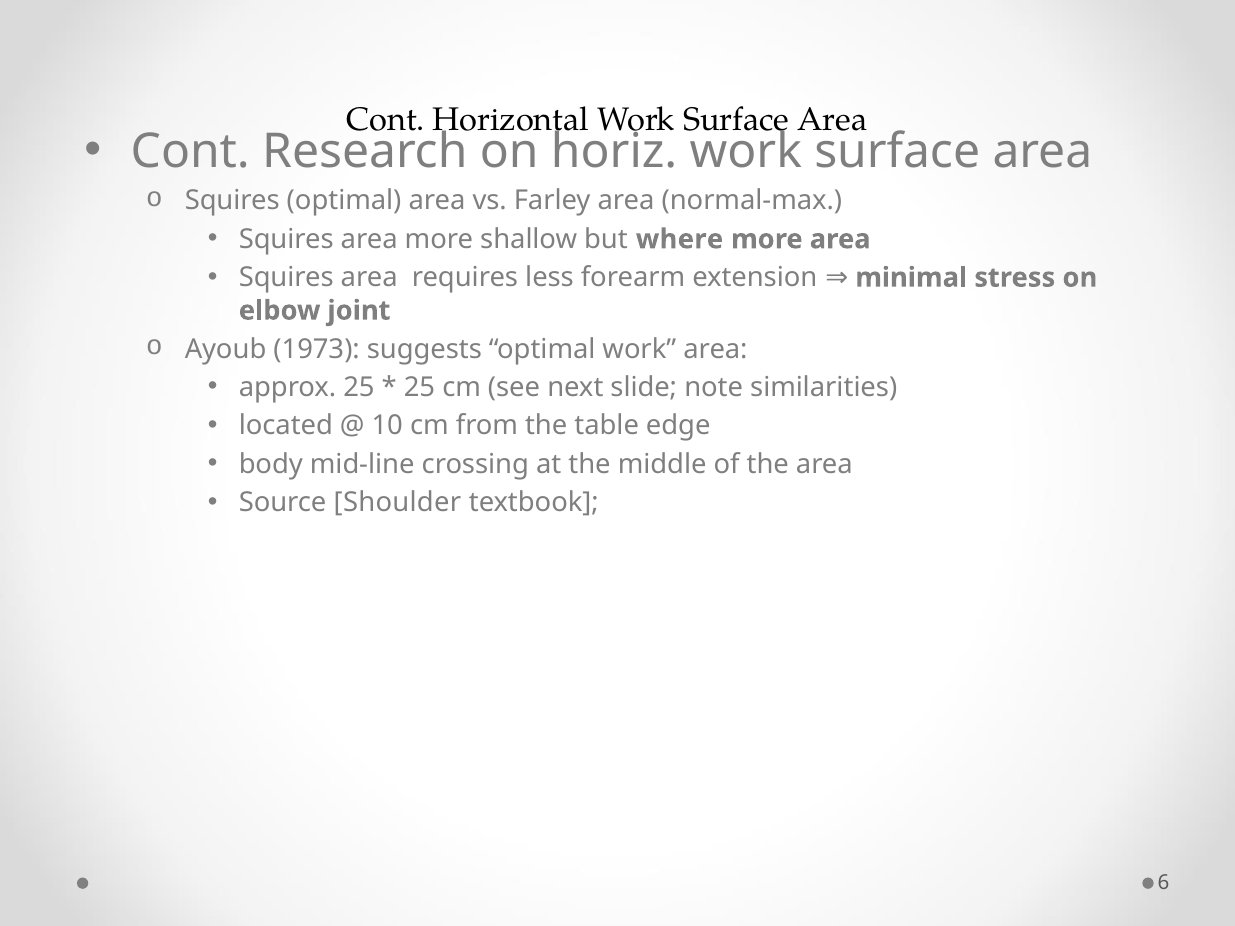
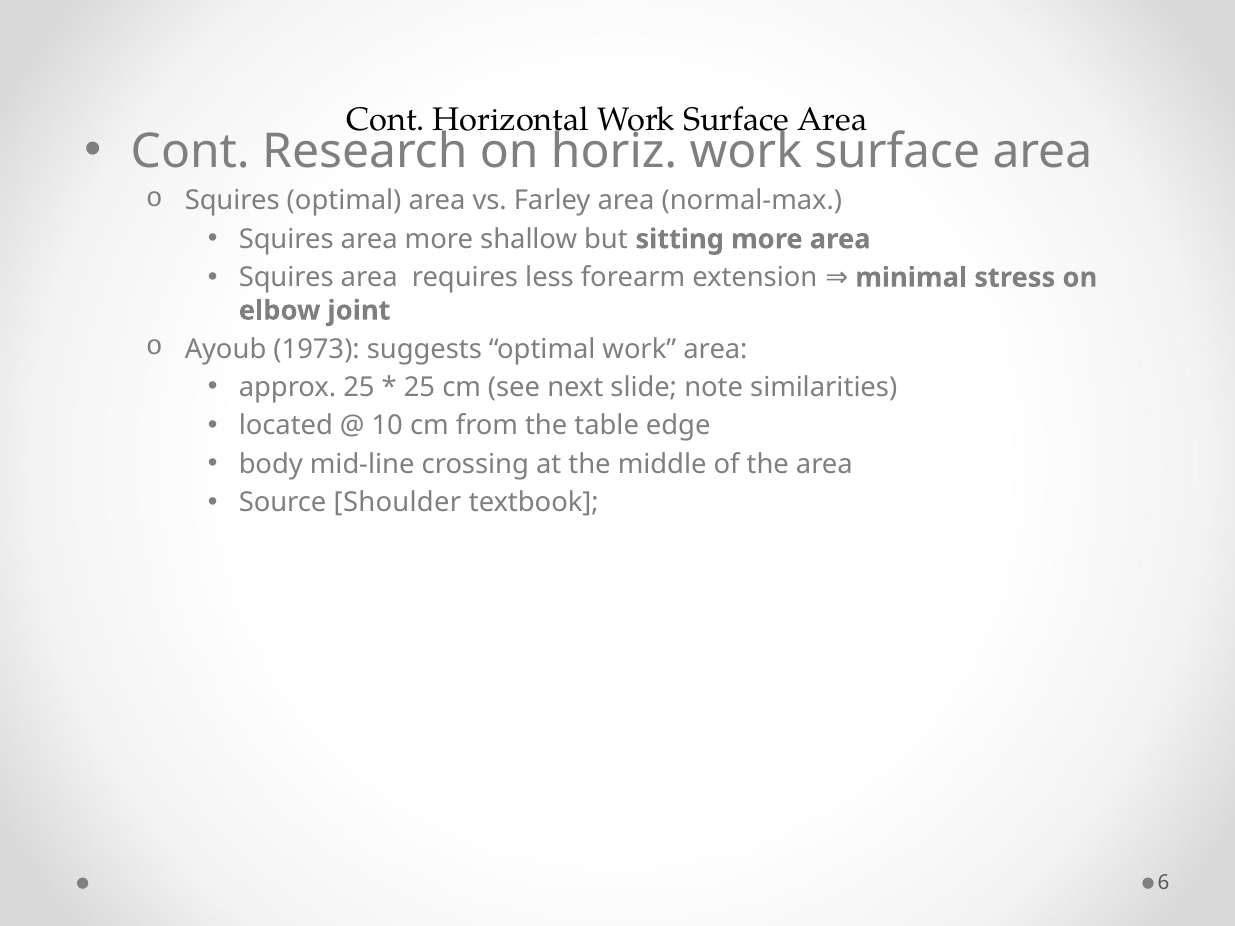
where: where -> sitting (680, 239)
